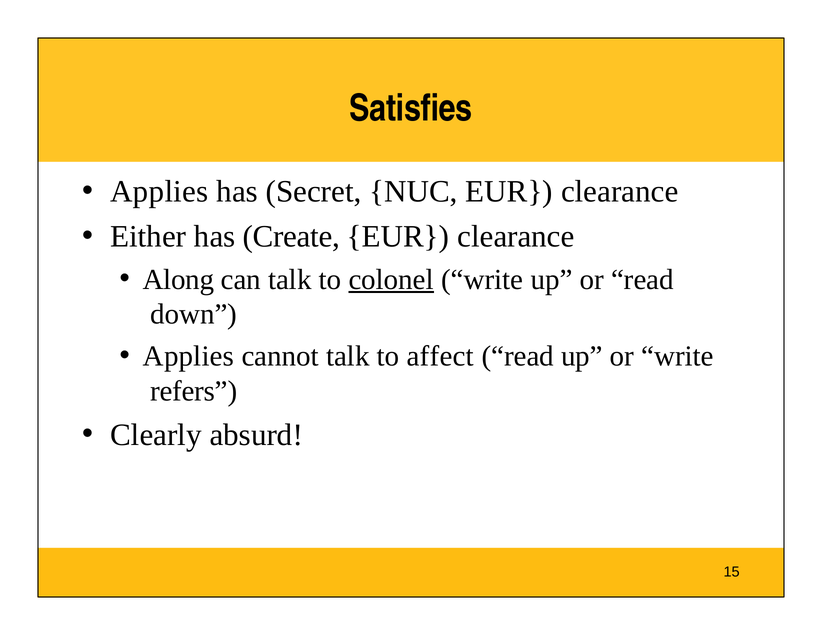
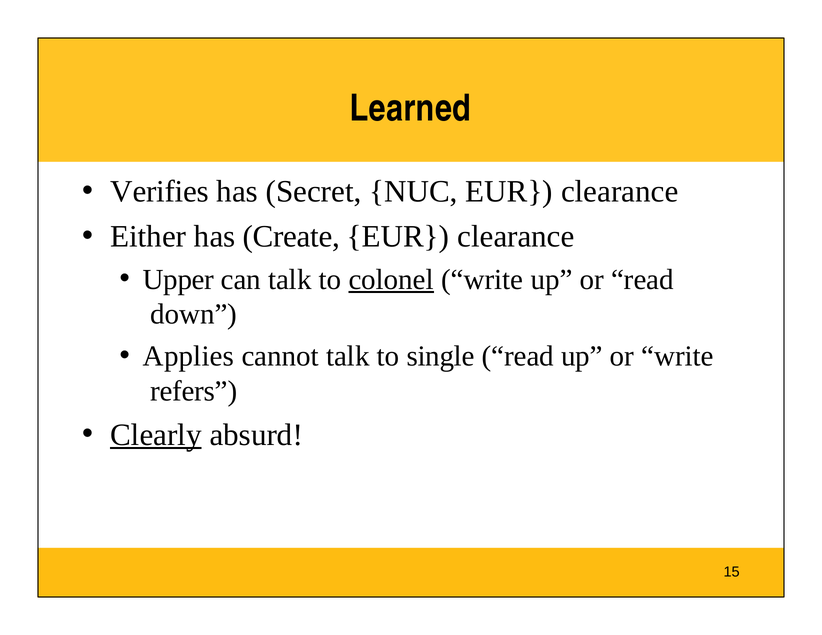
Satisfies: Satisfies -> Learned (410, 108)
Applies: Applies -> Verifies (160, 192)
Along: Along -> Upper (178, 280)
affect: affect -> single (440, 356)
Clearly underline: none -> present (156, 435)
